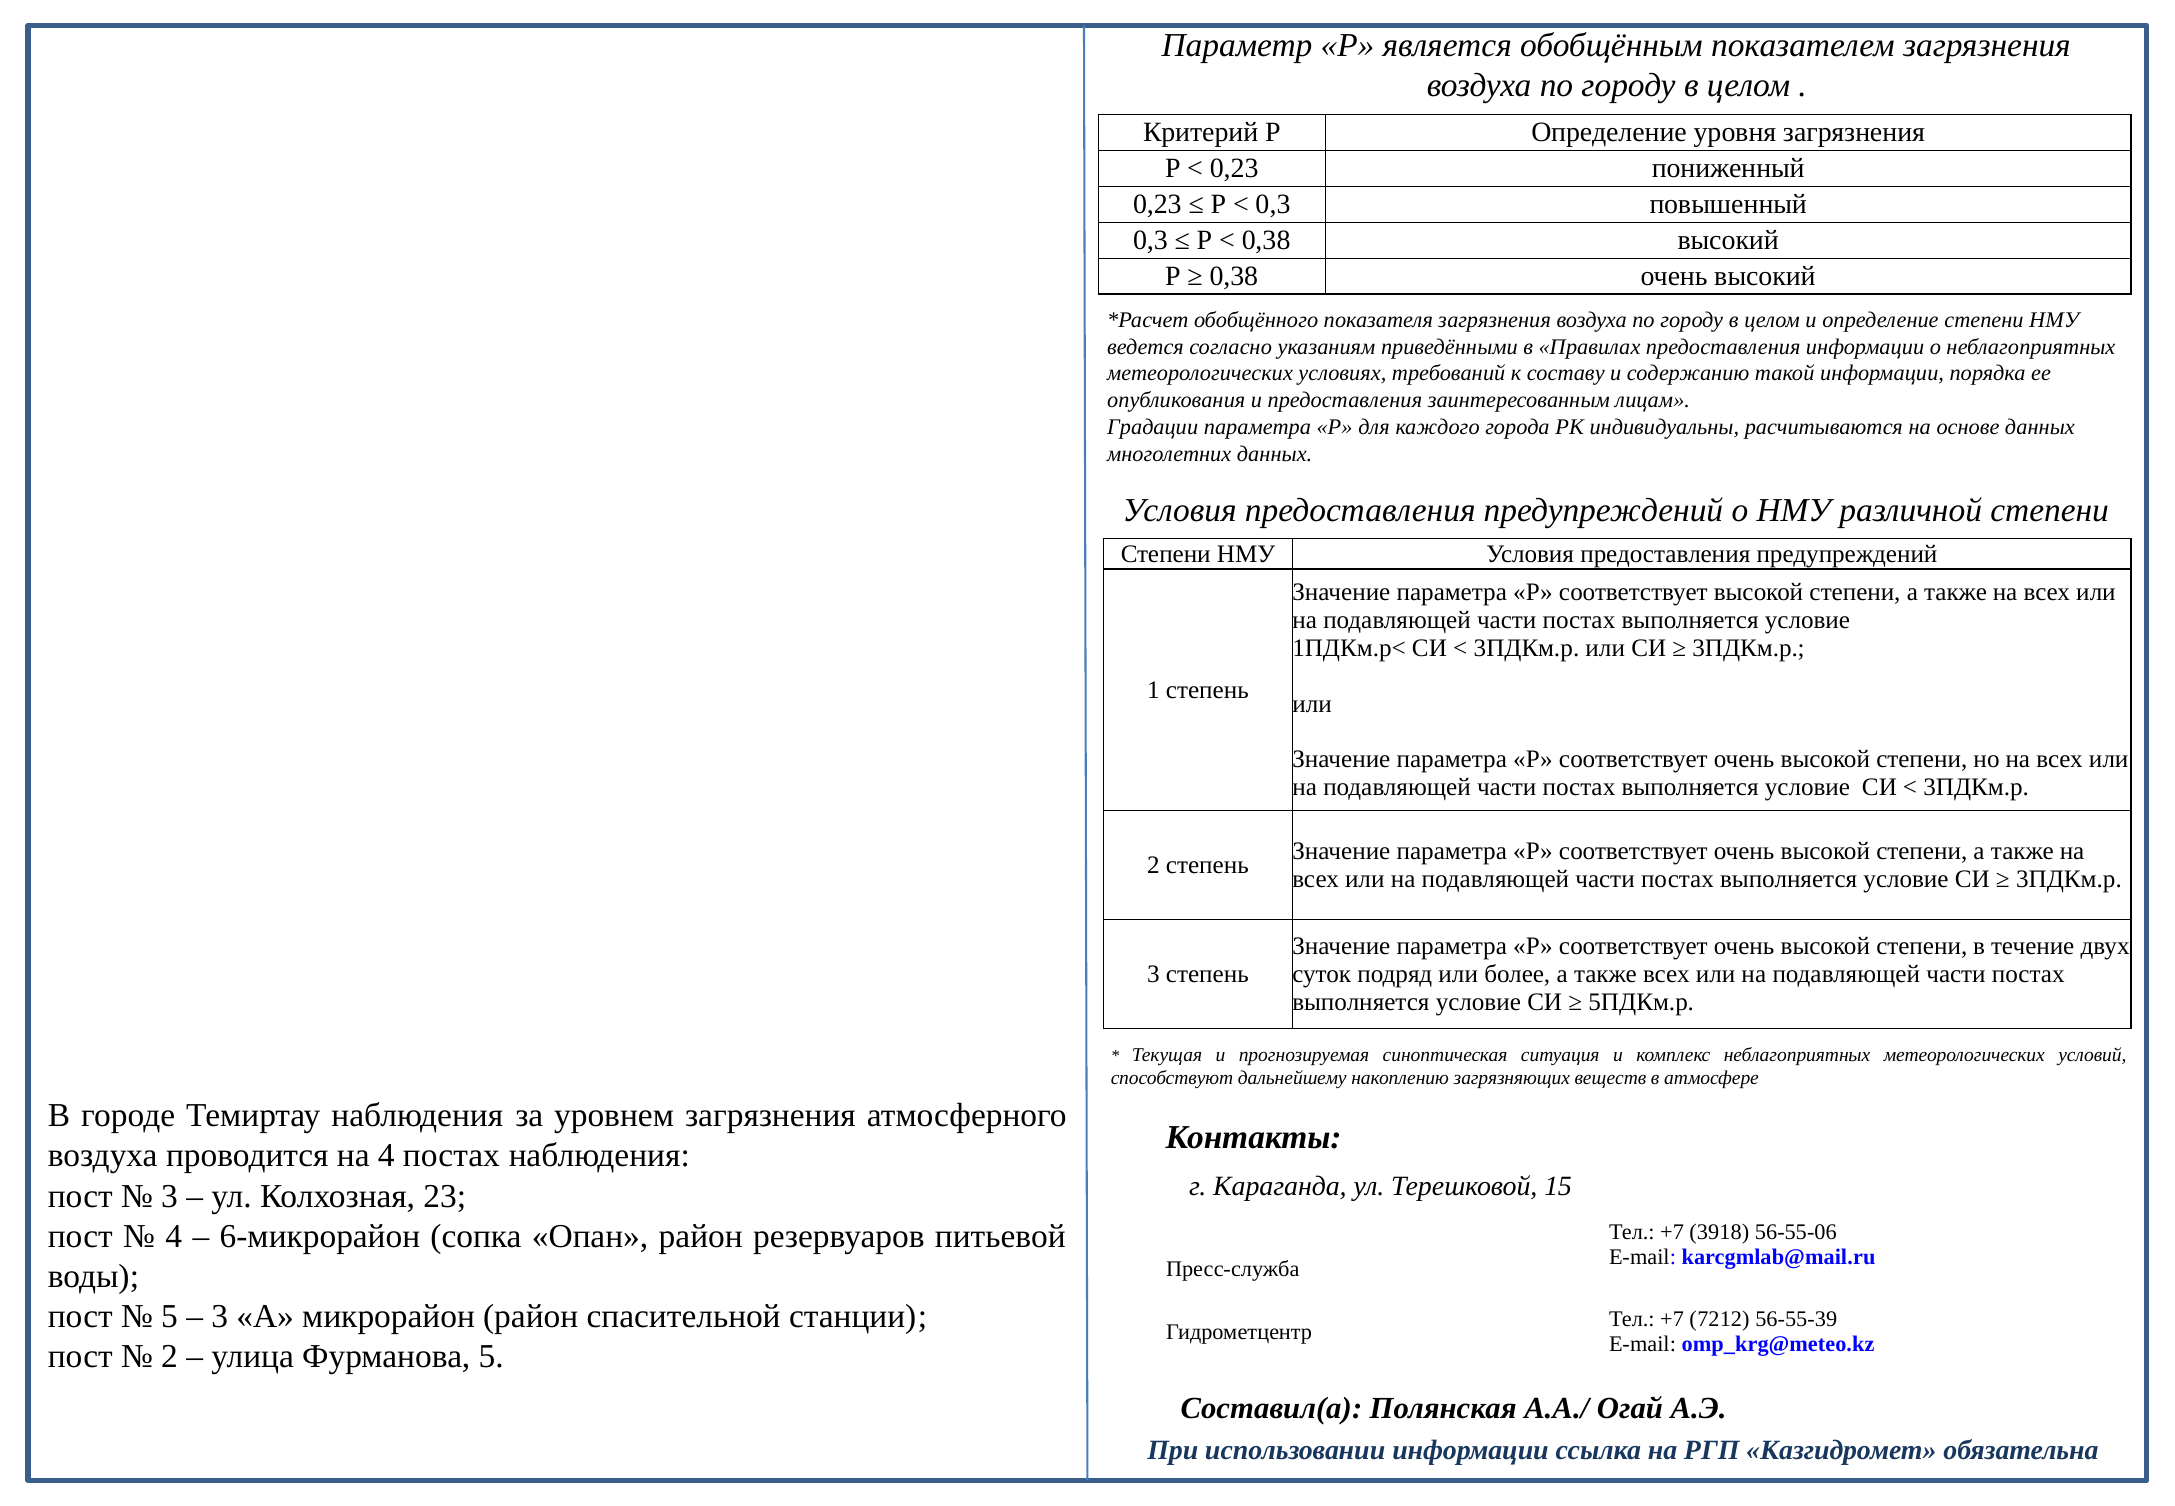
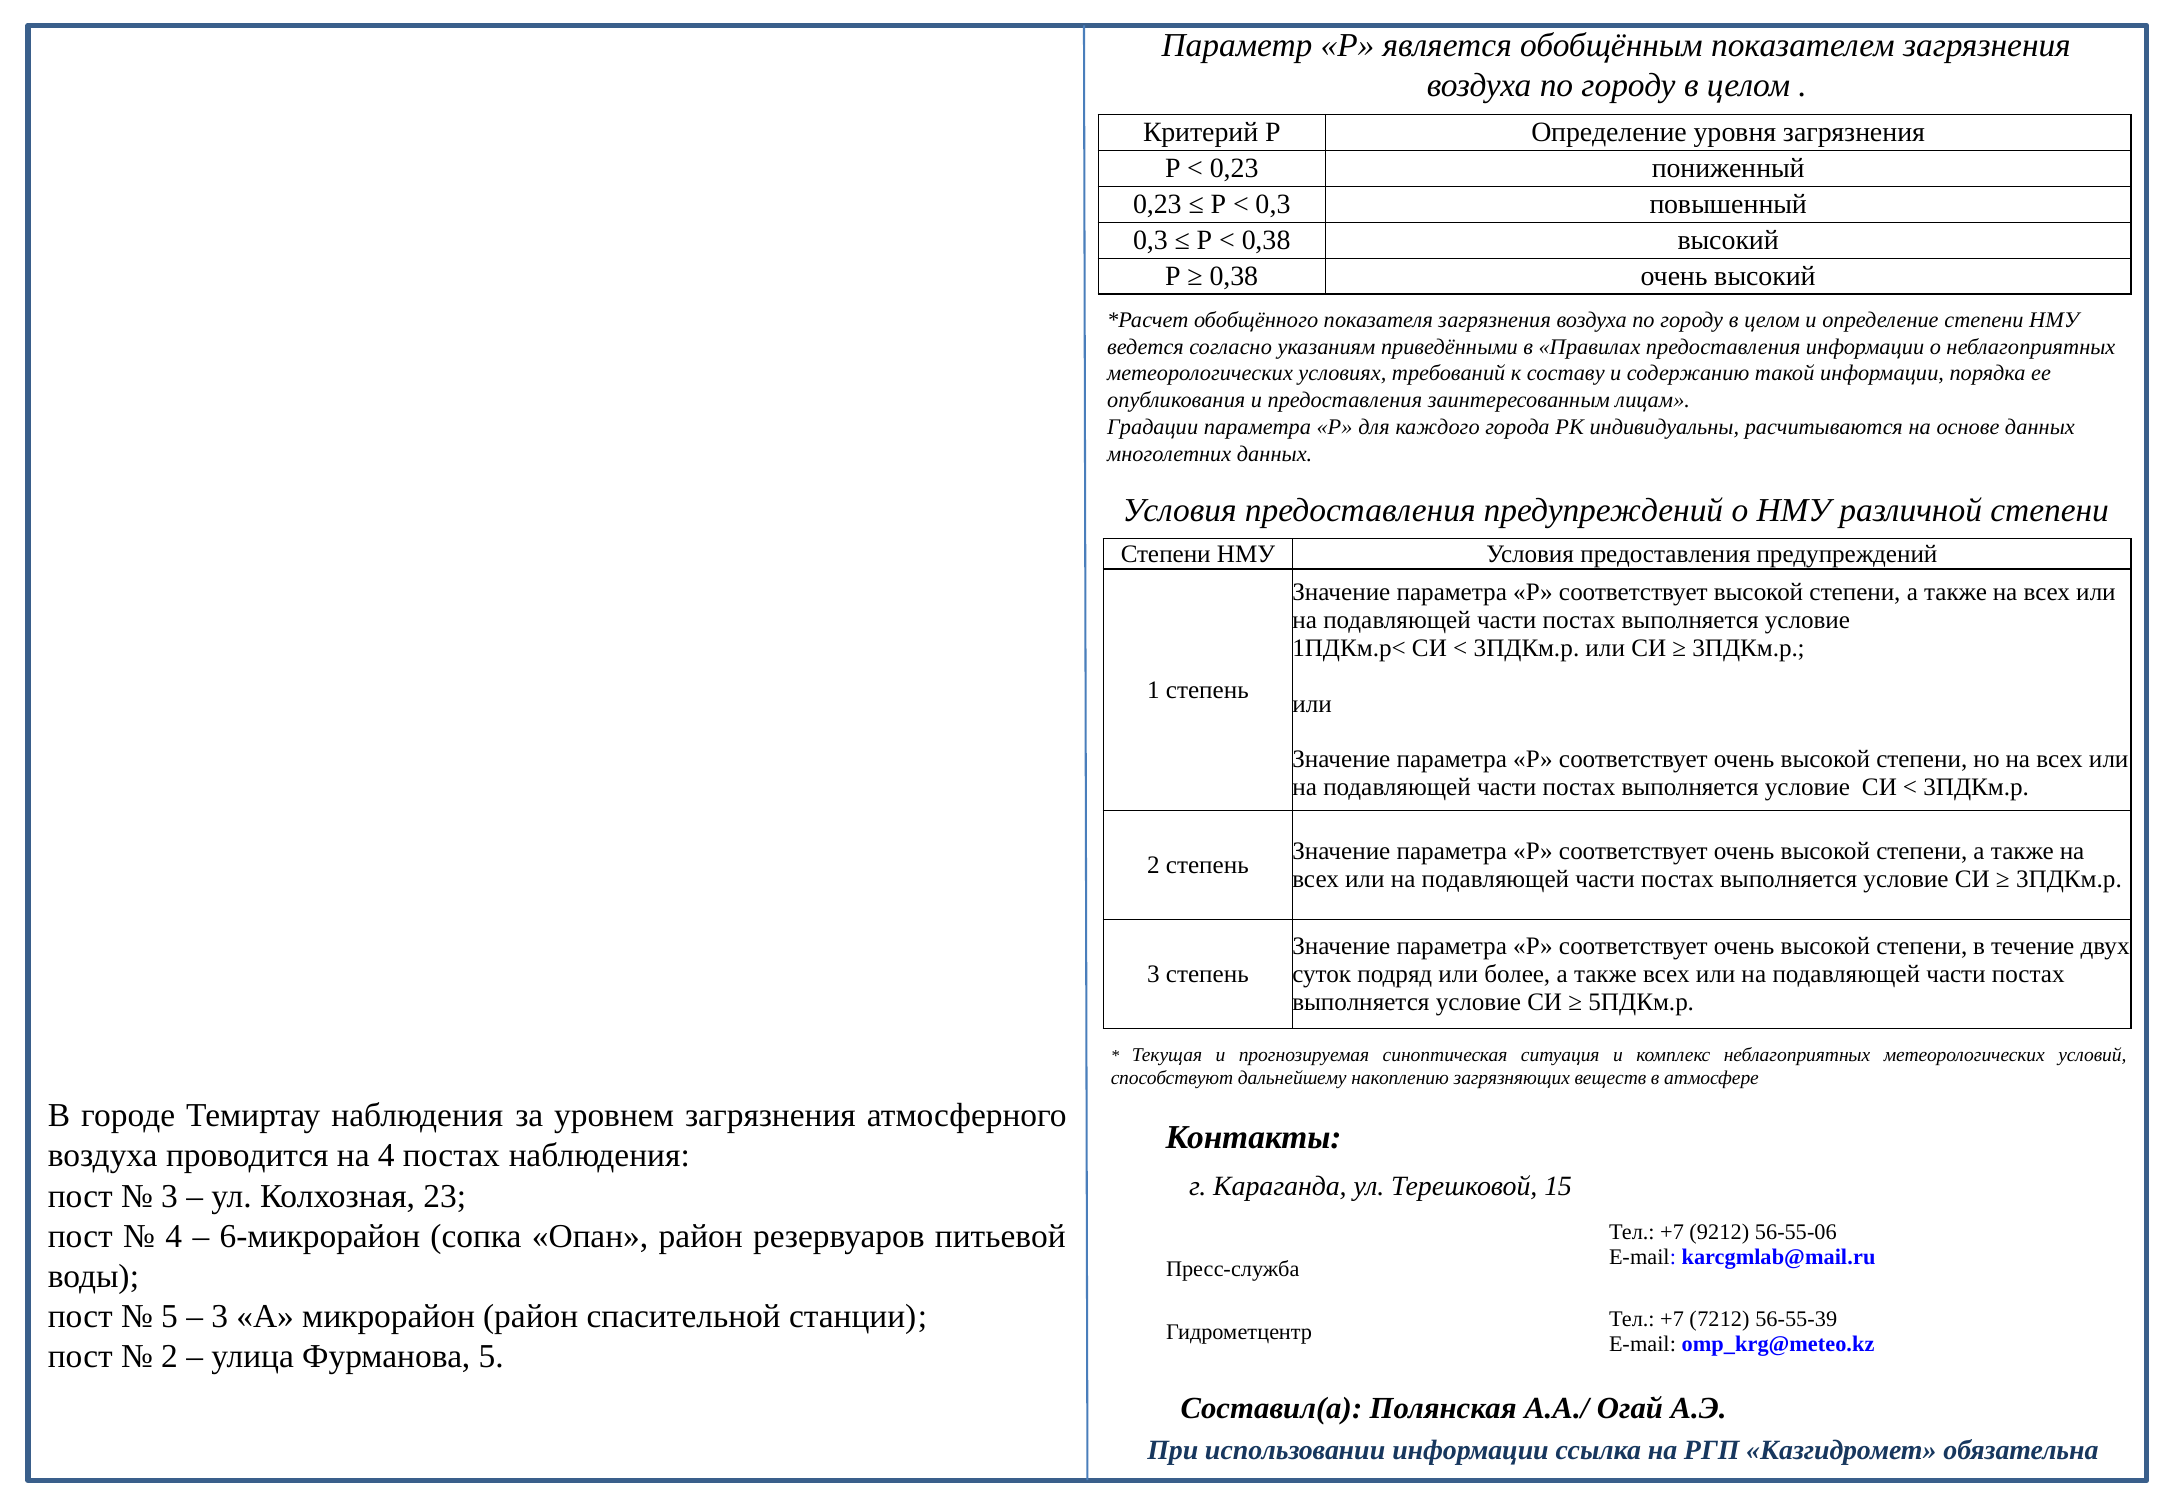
3918: 3918 -> 9212 (1719, 1232)
